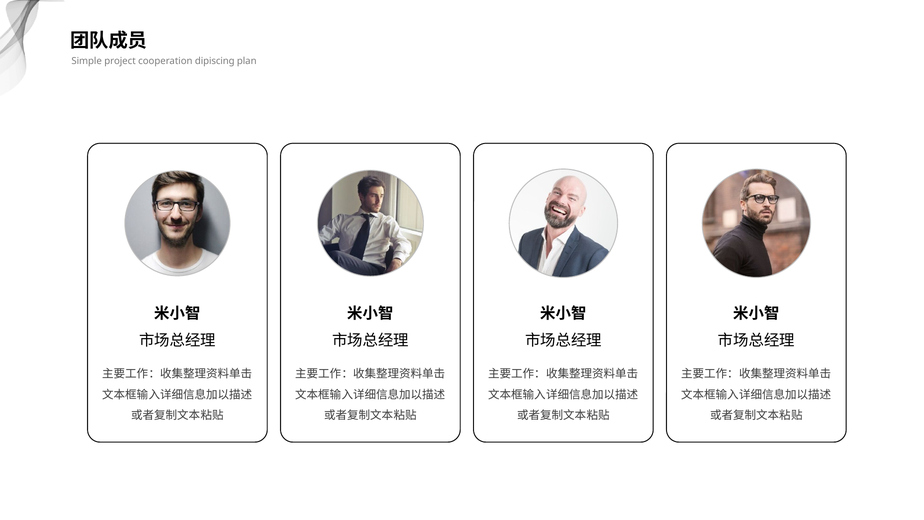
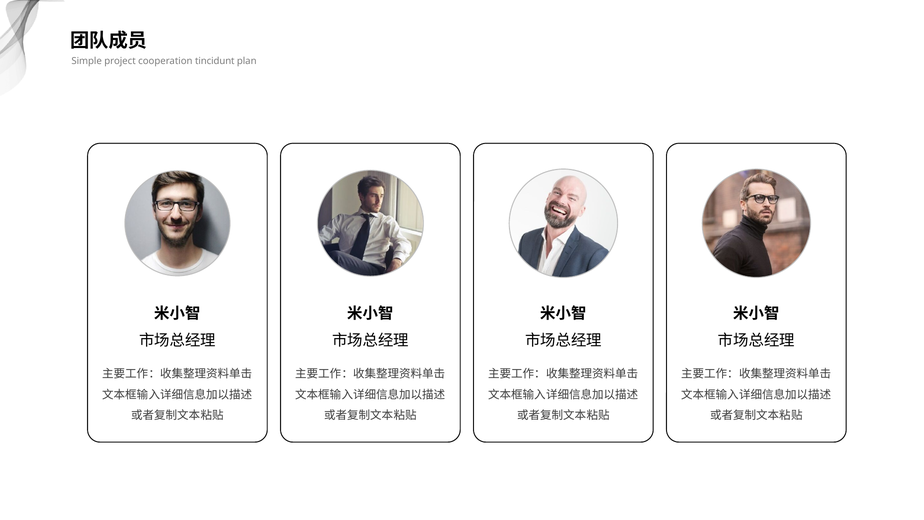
dipiscing: dipiscing -> tincidunt (215, 61)
